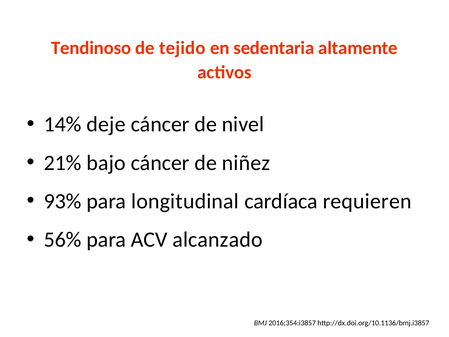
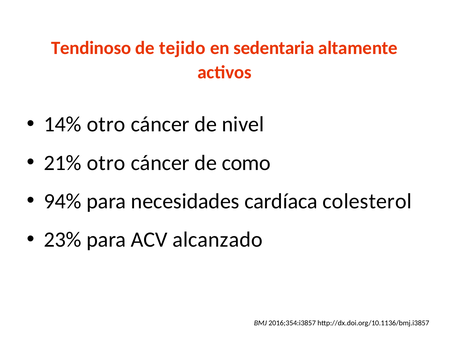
14% deje: deje -> otro (106, 124)
21% bajo: bajo -> otro (106, 163)
niñez: niñez -> como (246, 163)
93%: 93% -> 94% (63, 201)
longitudinal: longitudinal -> necesidades (185, 201)
requieren: requieren -> colesterol (367, 201)
56%: 56% -> 23% (63, 240)
